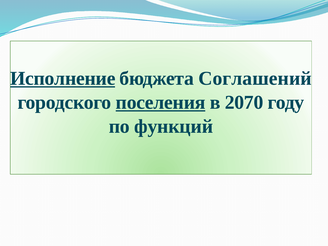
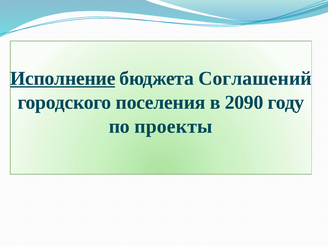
поселения underline: present -> none (161, 102)
2070: 2070 -> 2090 (244, 102)
функций: функций -> проекты (173, 126)
